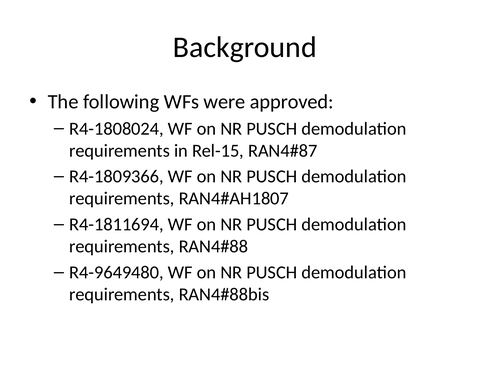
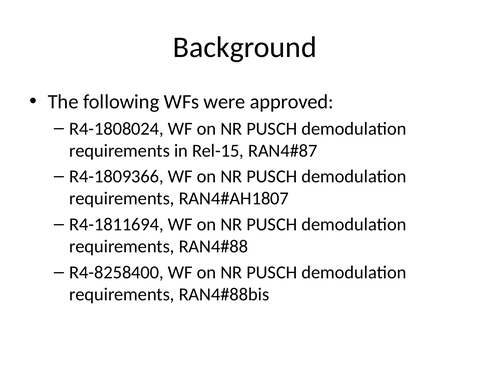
R4-9649480: R4-9649480 -> R4-8258400 (117, 273)
